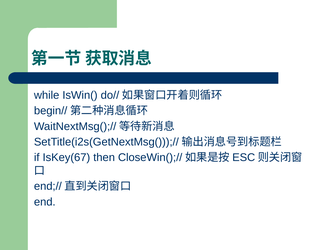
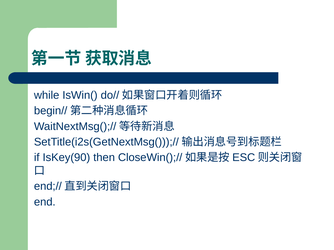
IsKey(67: IsKey(67 -> IsKey(90 (66, 158)
